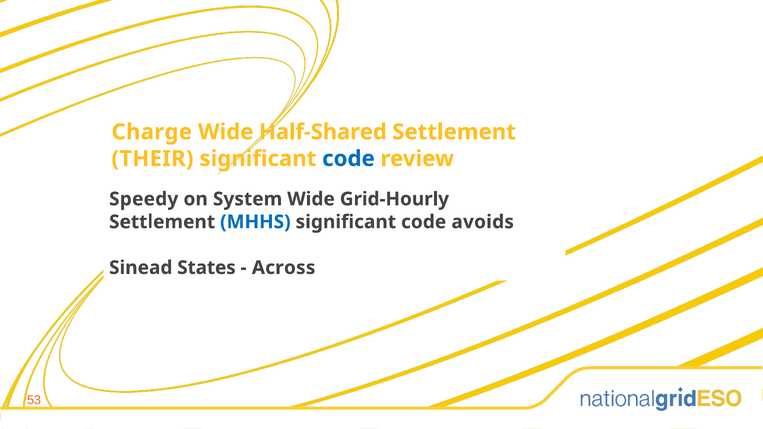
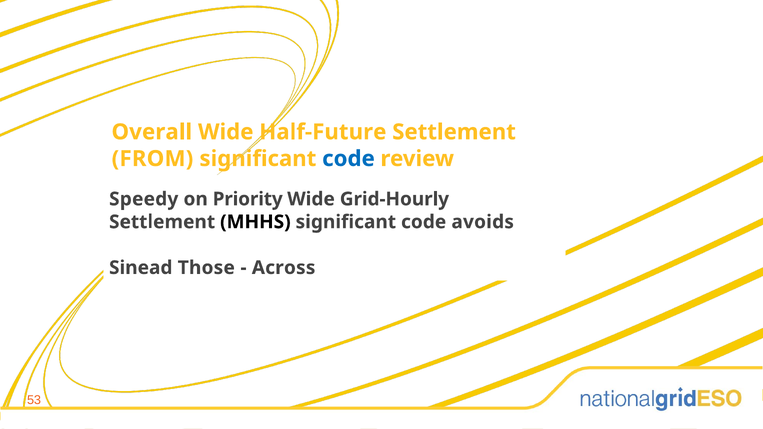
Charge: Charge -> Overall (152, 132)
Half-Shared: Half-Shared -> Half-Future (323, 132)
THEIR: THEIR -> FROM (152, 159)
System: System -> Priority (248, 199)
MHHS colour: blue -> black (255, 222)
States: States -> Those (206, 268)
